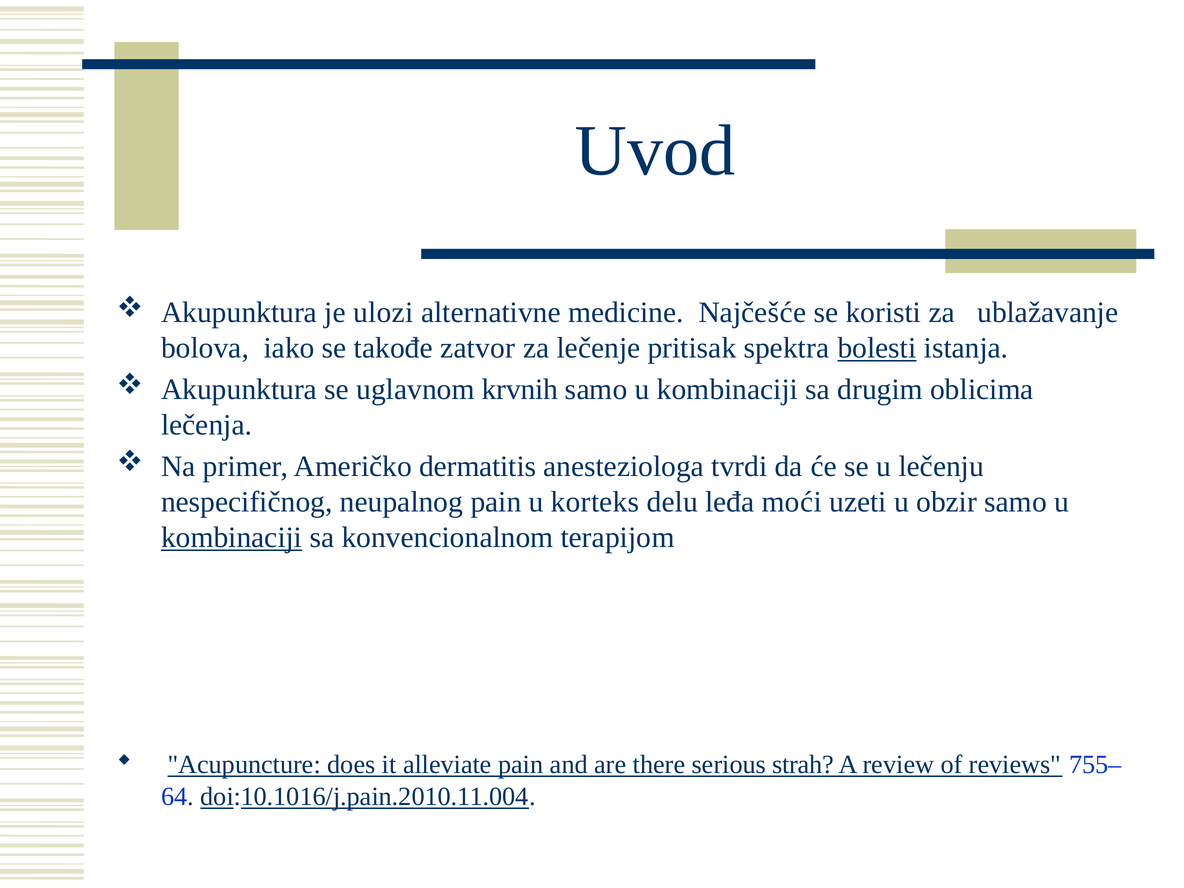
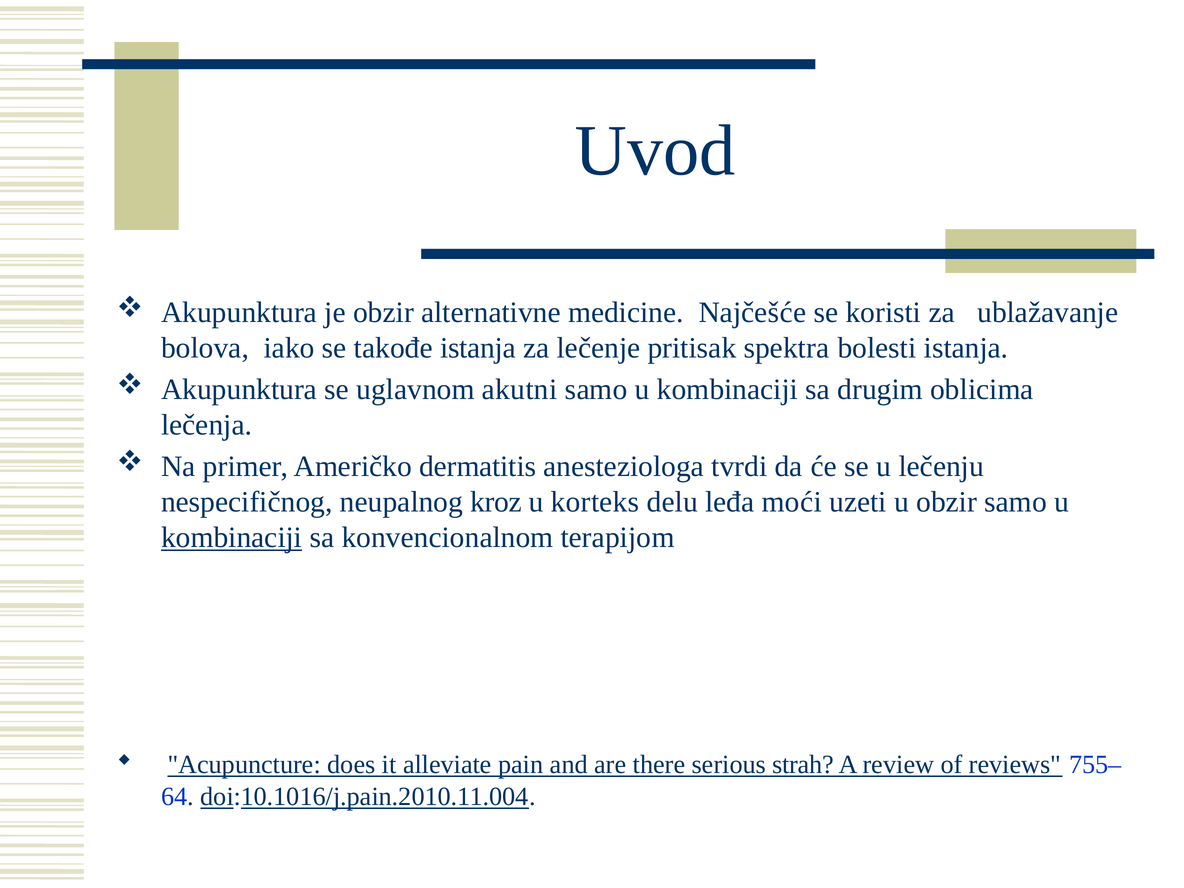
je ulozi: ulozi -> obzir (383, 313)
takođe zatvor: zatvor -> istanja (478, 348)
bolesti underline: present -> none (877, 348)
krvnih: krvnih -> akutni (520, 389)
neupalnog pain: pain -> kroz (496, 502)
